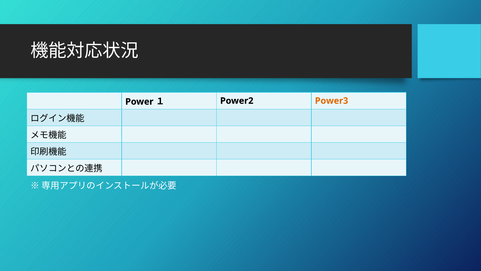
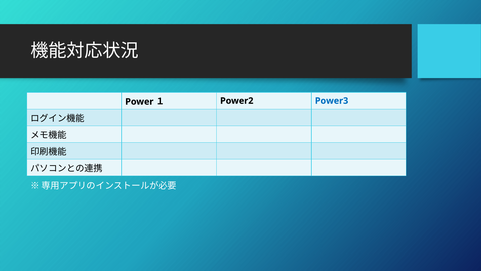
Power3 colour: orange -> blue (332, 101)
